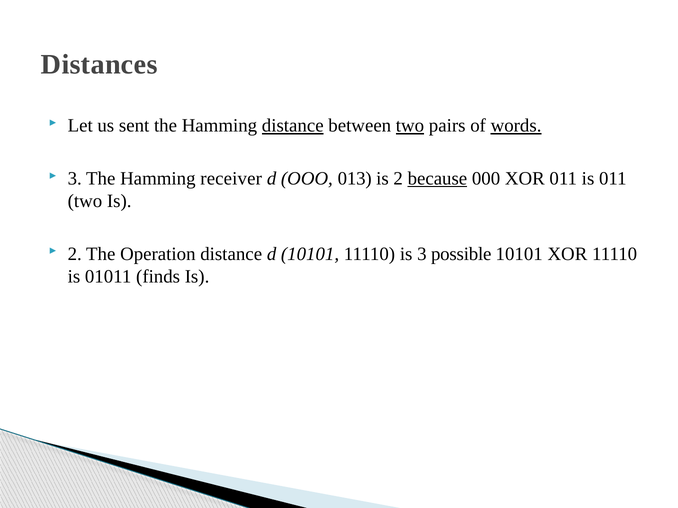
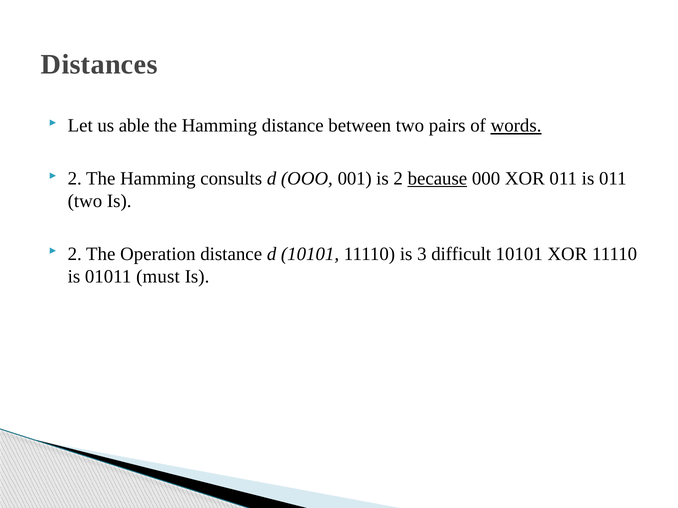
sent: sent -> able (134, 126)
distance underline: present -> none (293, 126)
two underline: present -> none (410, 126)
3: 3 -> 2 (75, 179)
receiver: receiver -> consults (231, 179)
013: 013 -> 001 (355, 179)
possible: possible -> difficult (461, 254)
finds: finds -> must (158, 277)
